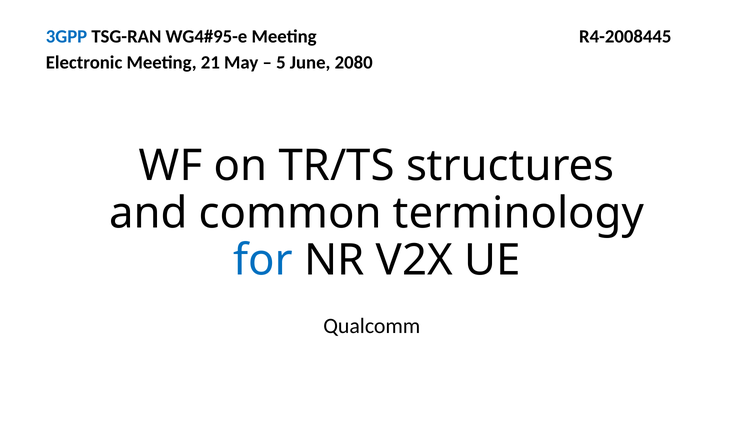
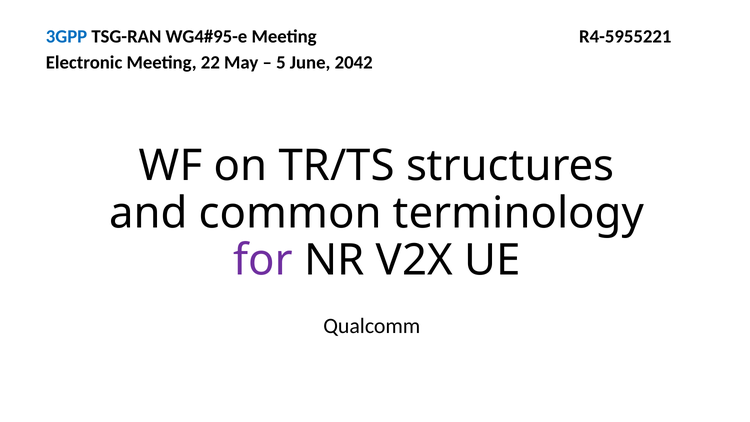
R4-2008445: R4-2008445 -> R4-5955221 (625, 36)
21: 21 -> 22 (210, 63)
2080: 2080 -> 2042 (354, 63)
for colour: blue -> purple (263, 260)
